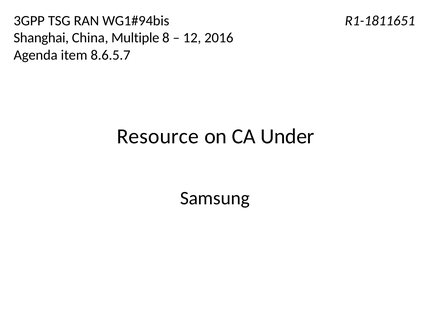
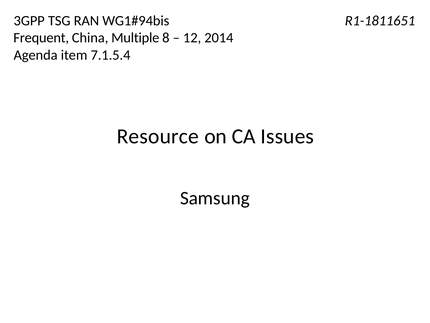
Shanghai: Shanghai -> Frequent (41, 38)
2016: 2016 -> 2014 (219, 38)
8.6.5.7: 8.6.5.7 -> 7.1.5.4 (111, 55)
Under: Under -> Issues (287, 136)
